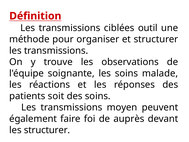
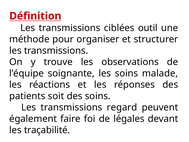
moyen: moyen -> regard (122, 107)
auprès: auprès -> légales (129, 119)
les structurer: structurer -> traçabilité (47, 130)
